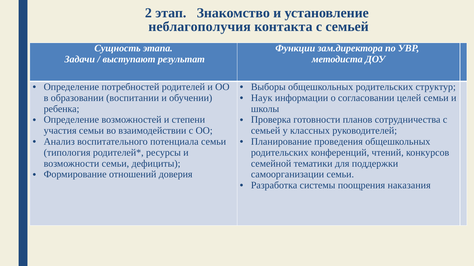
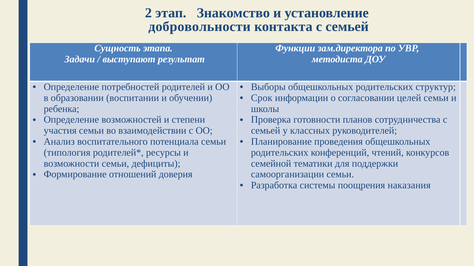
неблагополучия: неблагополучия -> добровольности (200, 27)
Наук: Наук -> Срок (262, 98)
